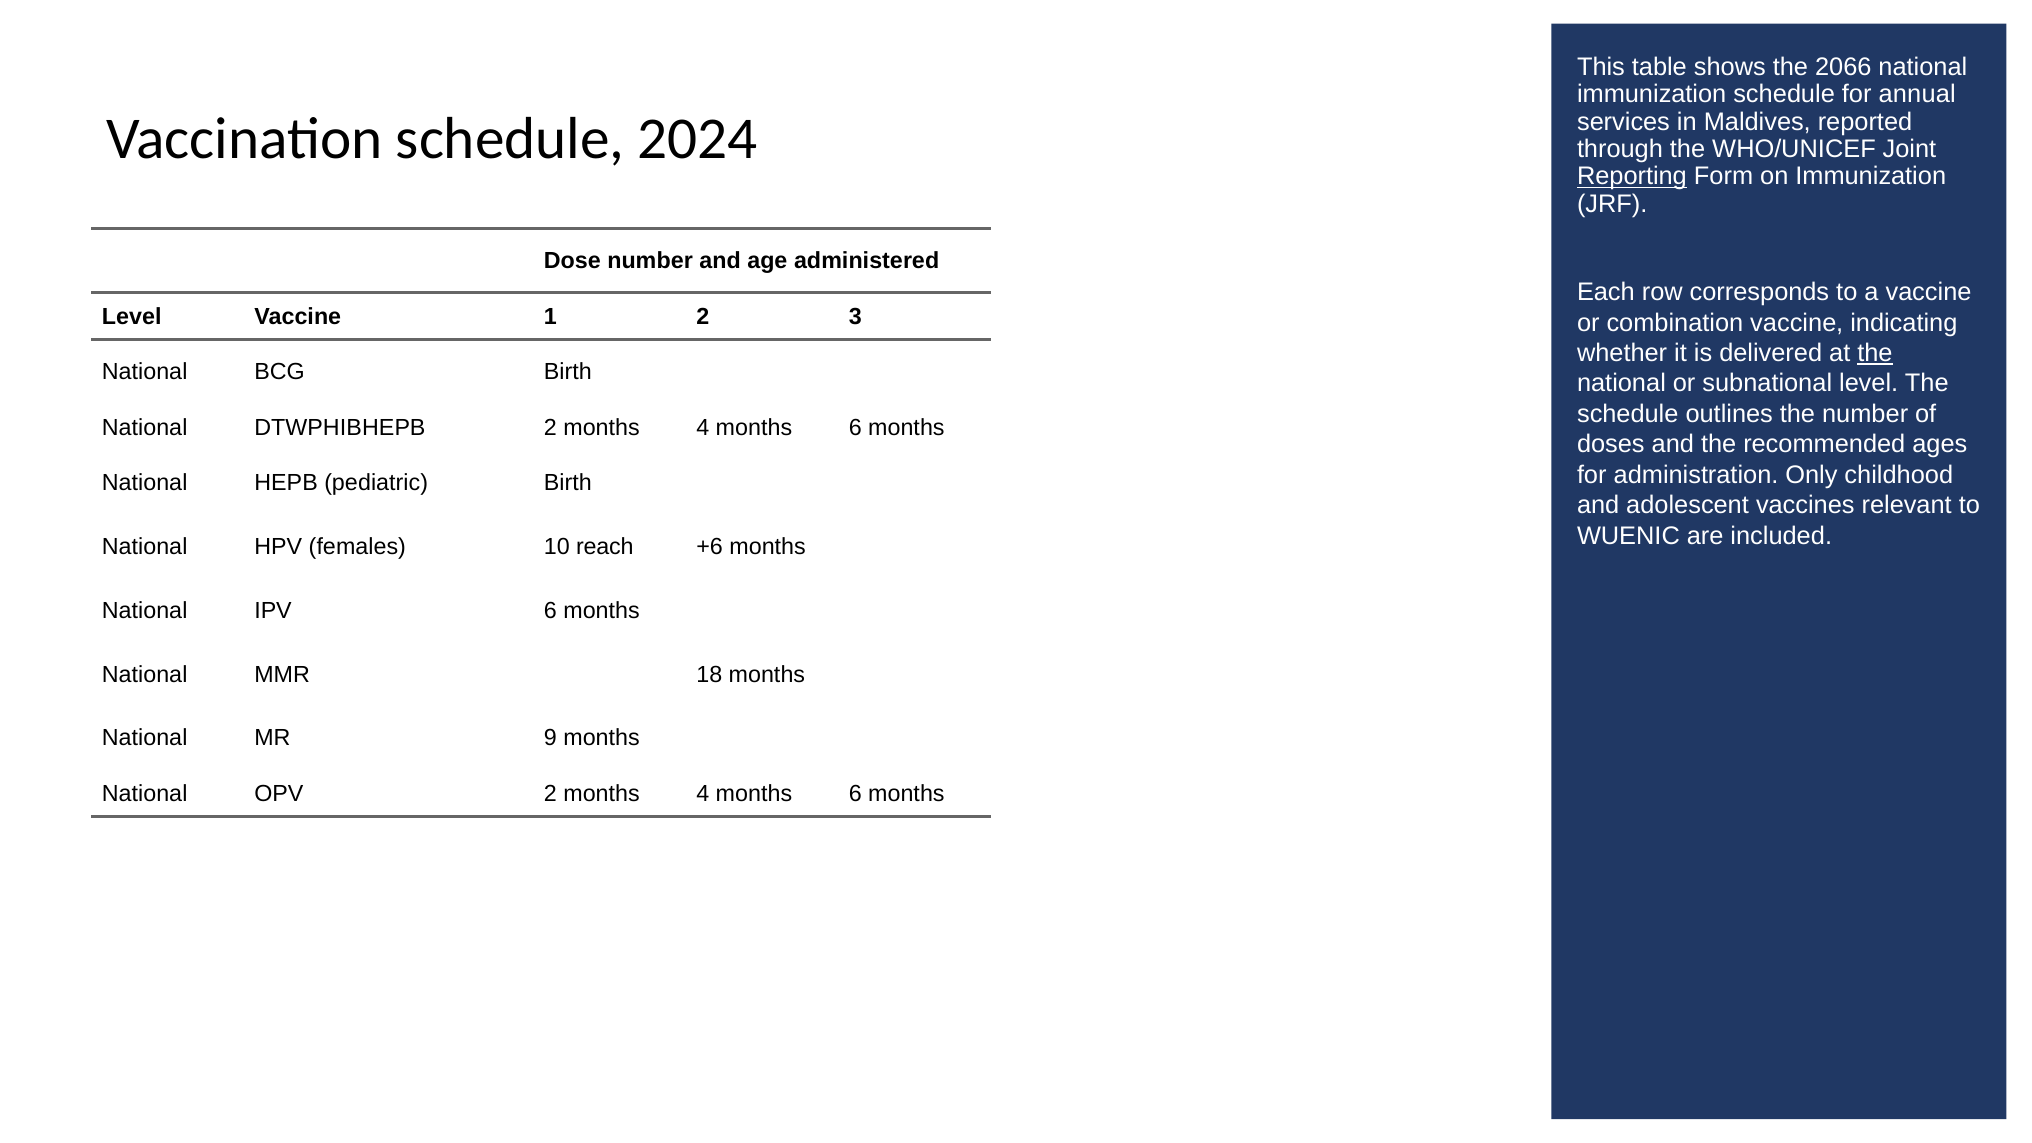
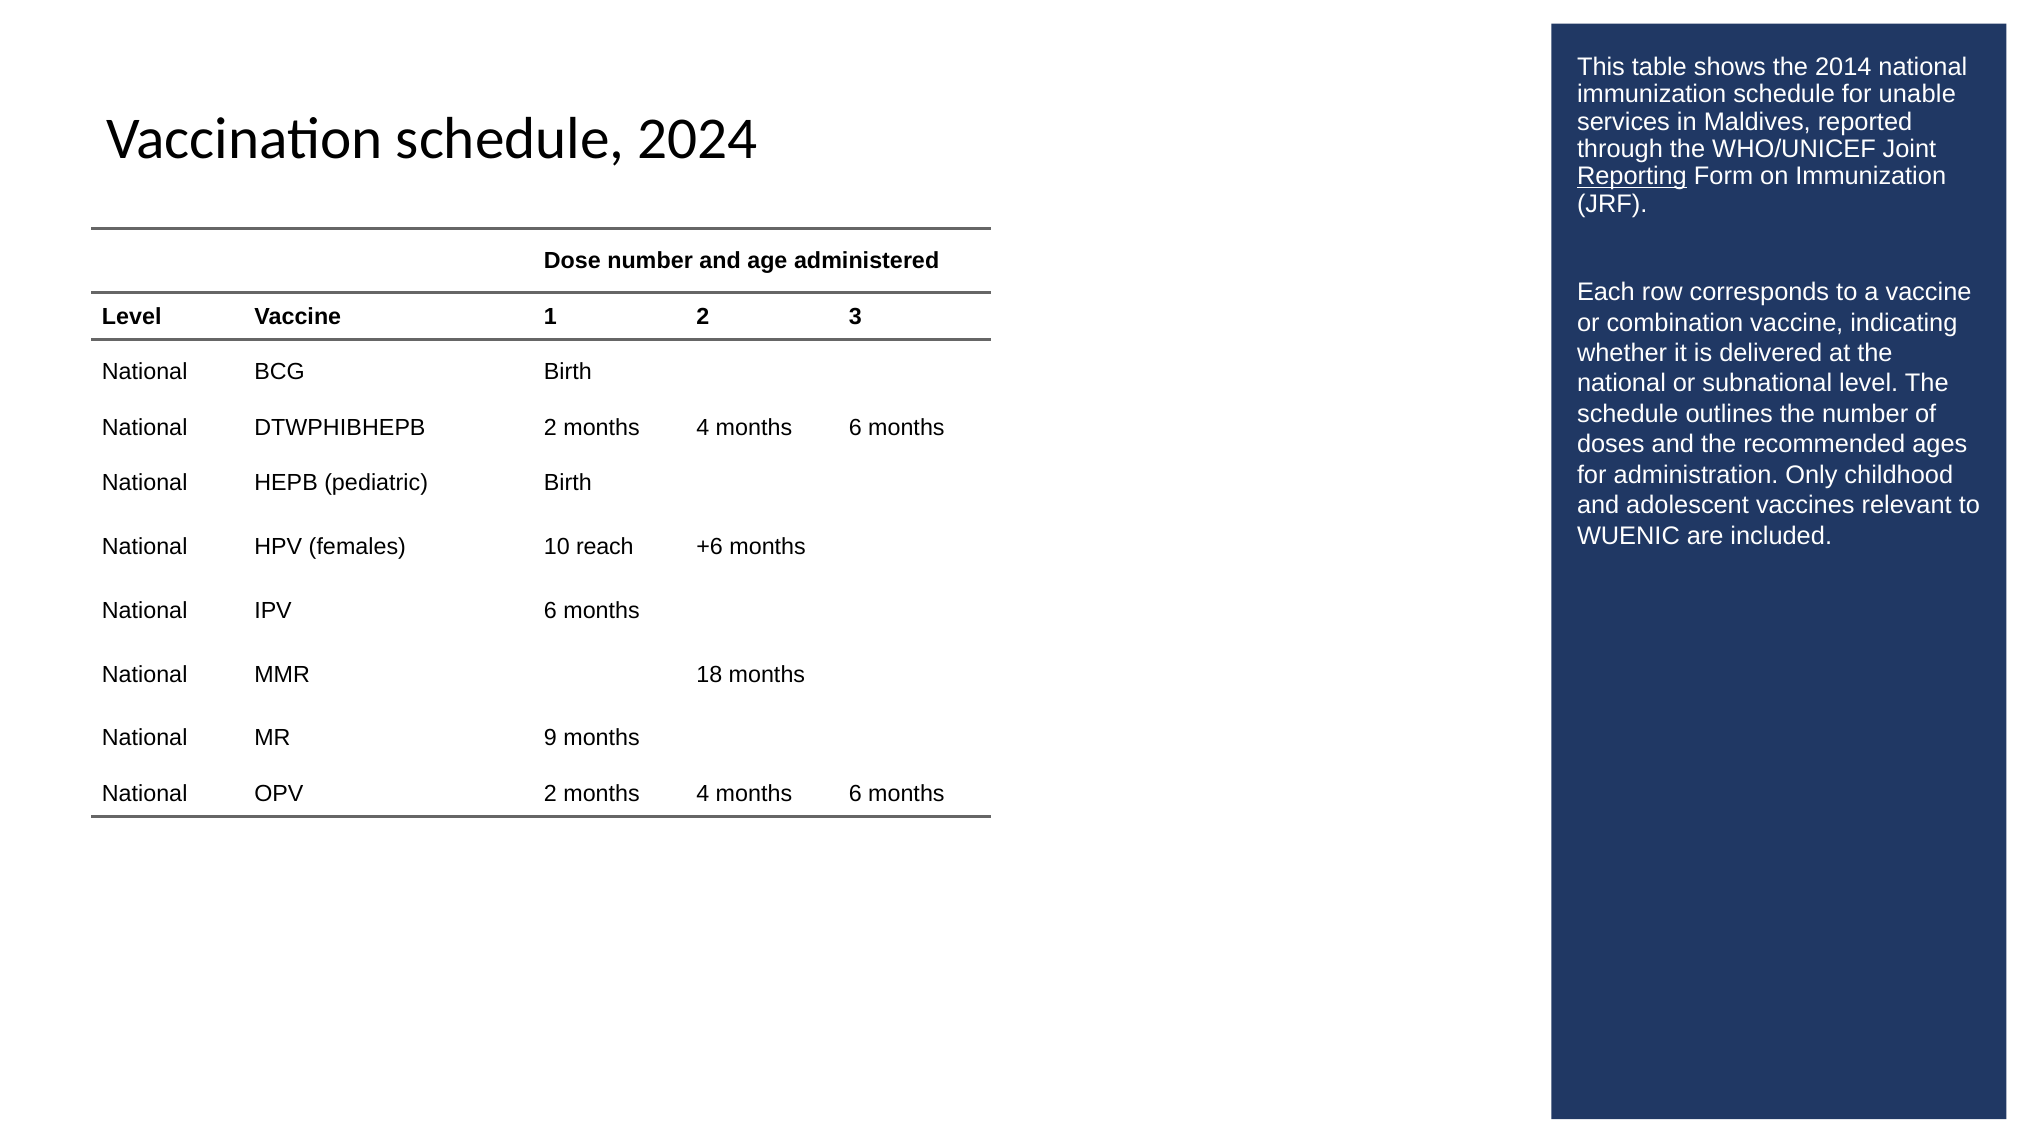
2066: 2066 -> 2014 (1843, 67)
annual: annual -> unable (1917, 94)
the underline: present -> none (1875, 353)
